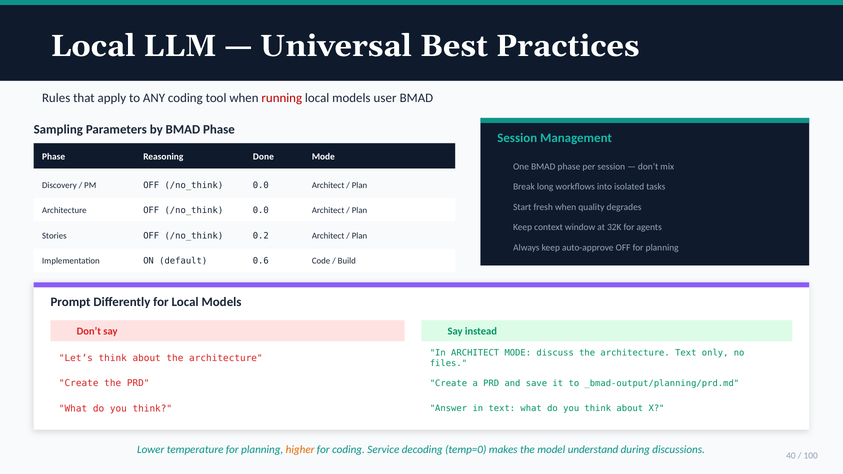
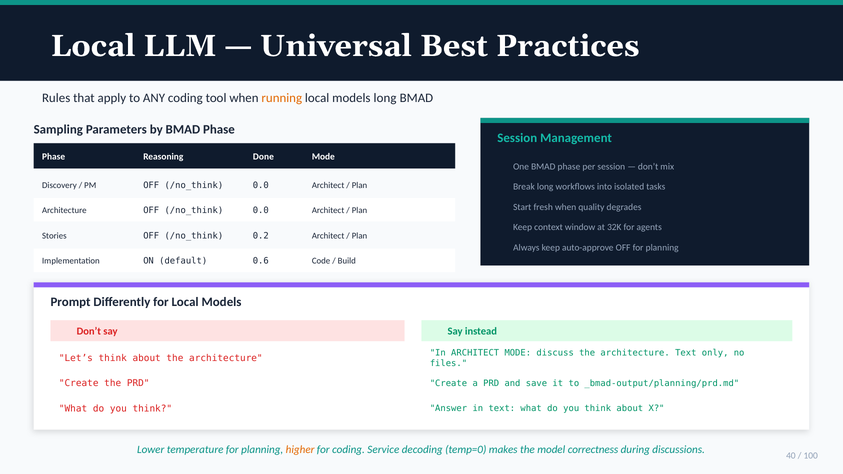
running colour: red -> orange (282, 98)
models user: user -> long (385, 98)
understand: understand -> correctness (593, 450)
